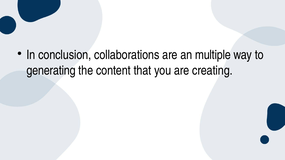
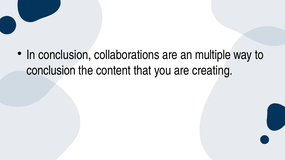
generating: generating -> conclusion (51, 71)
